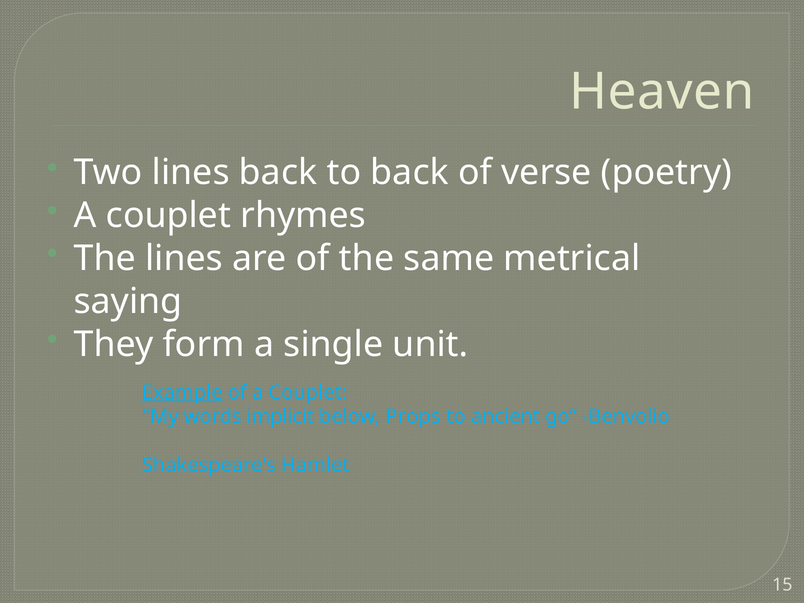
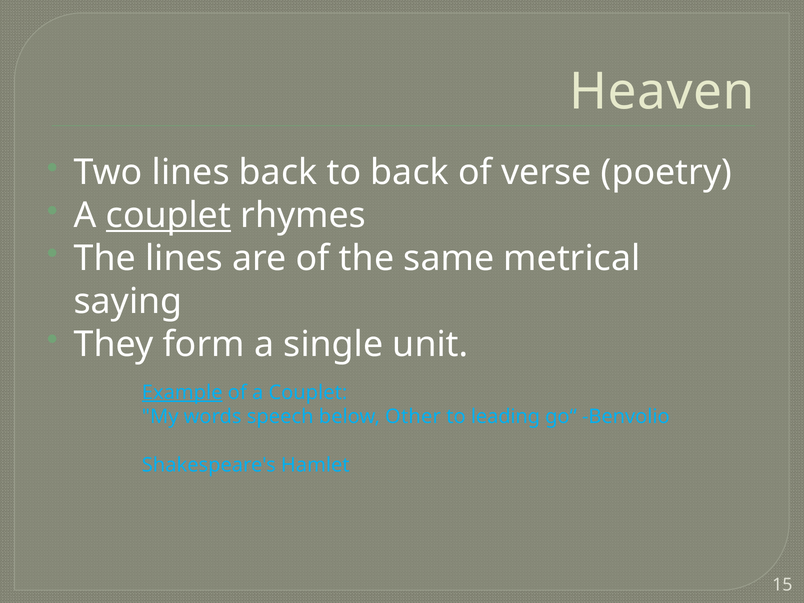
couplet underline: none -> present (168, 216)
implicit: implicit -> speech (280, 417)
Props: Props -> Other (413, 417)
ancient: ancient -> leading (506, 417)
